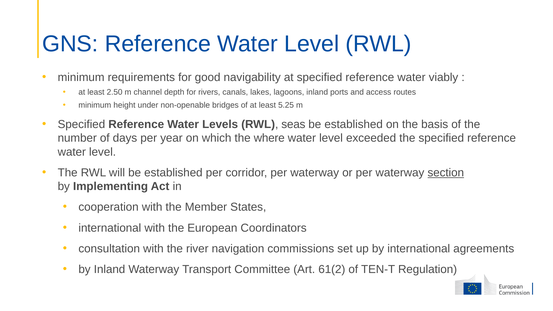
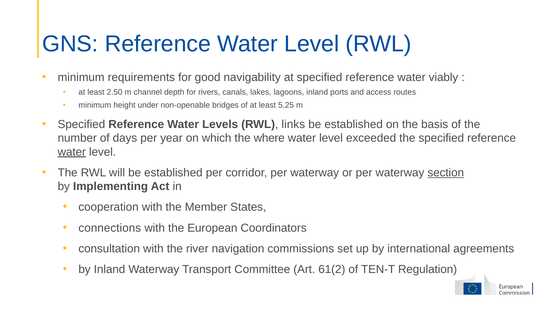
seas: seas -> links (293, 124)
water underline: none -> present (72, 152)
international: international -> connections (110, 228)
